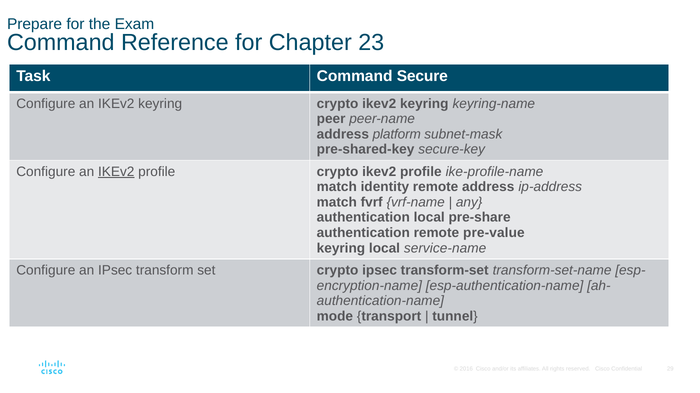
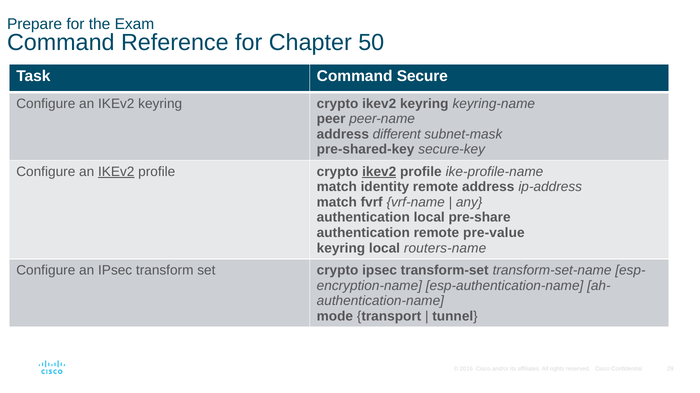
23: 23 -> 50 (371, 42)
platform: platform -> different (397, 134)
ikev2 underline: none -> present (379, 172)
service-name: service-name -> routers-name (445, 248)
